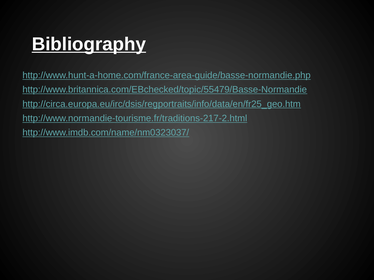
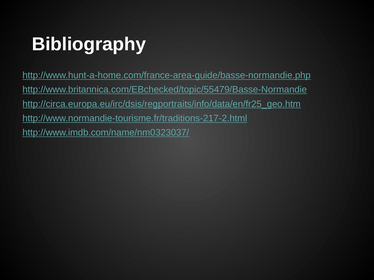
Bibliography underline: present -> none (89, 44)
